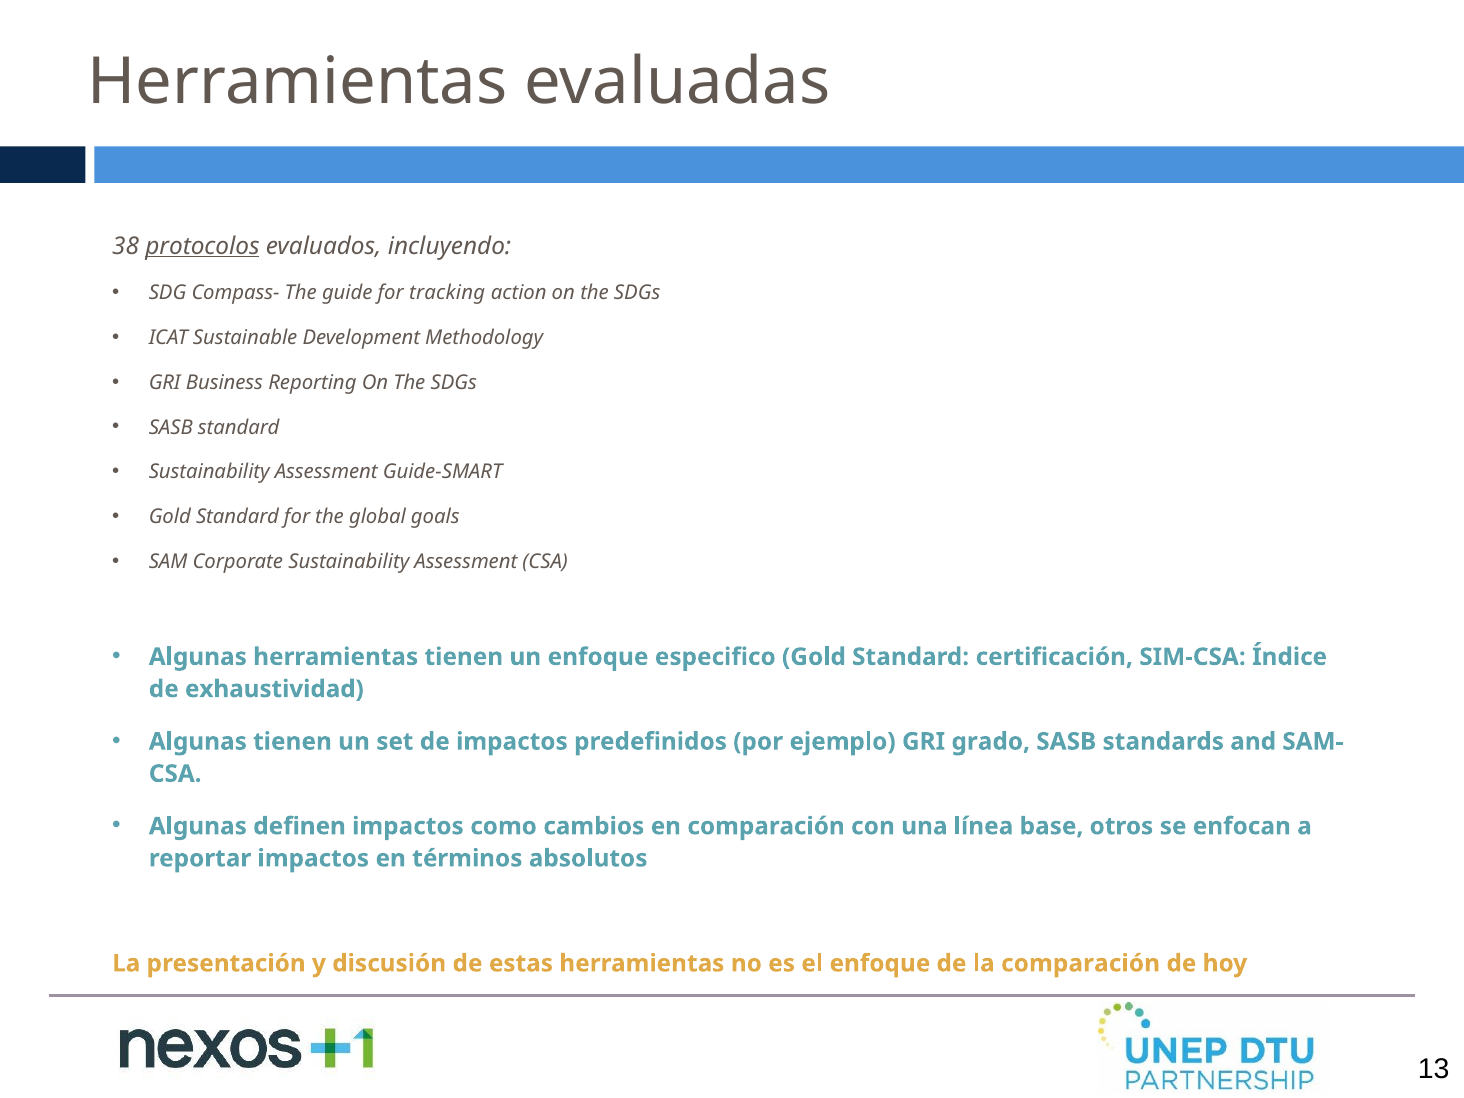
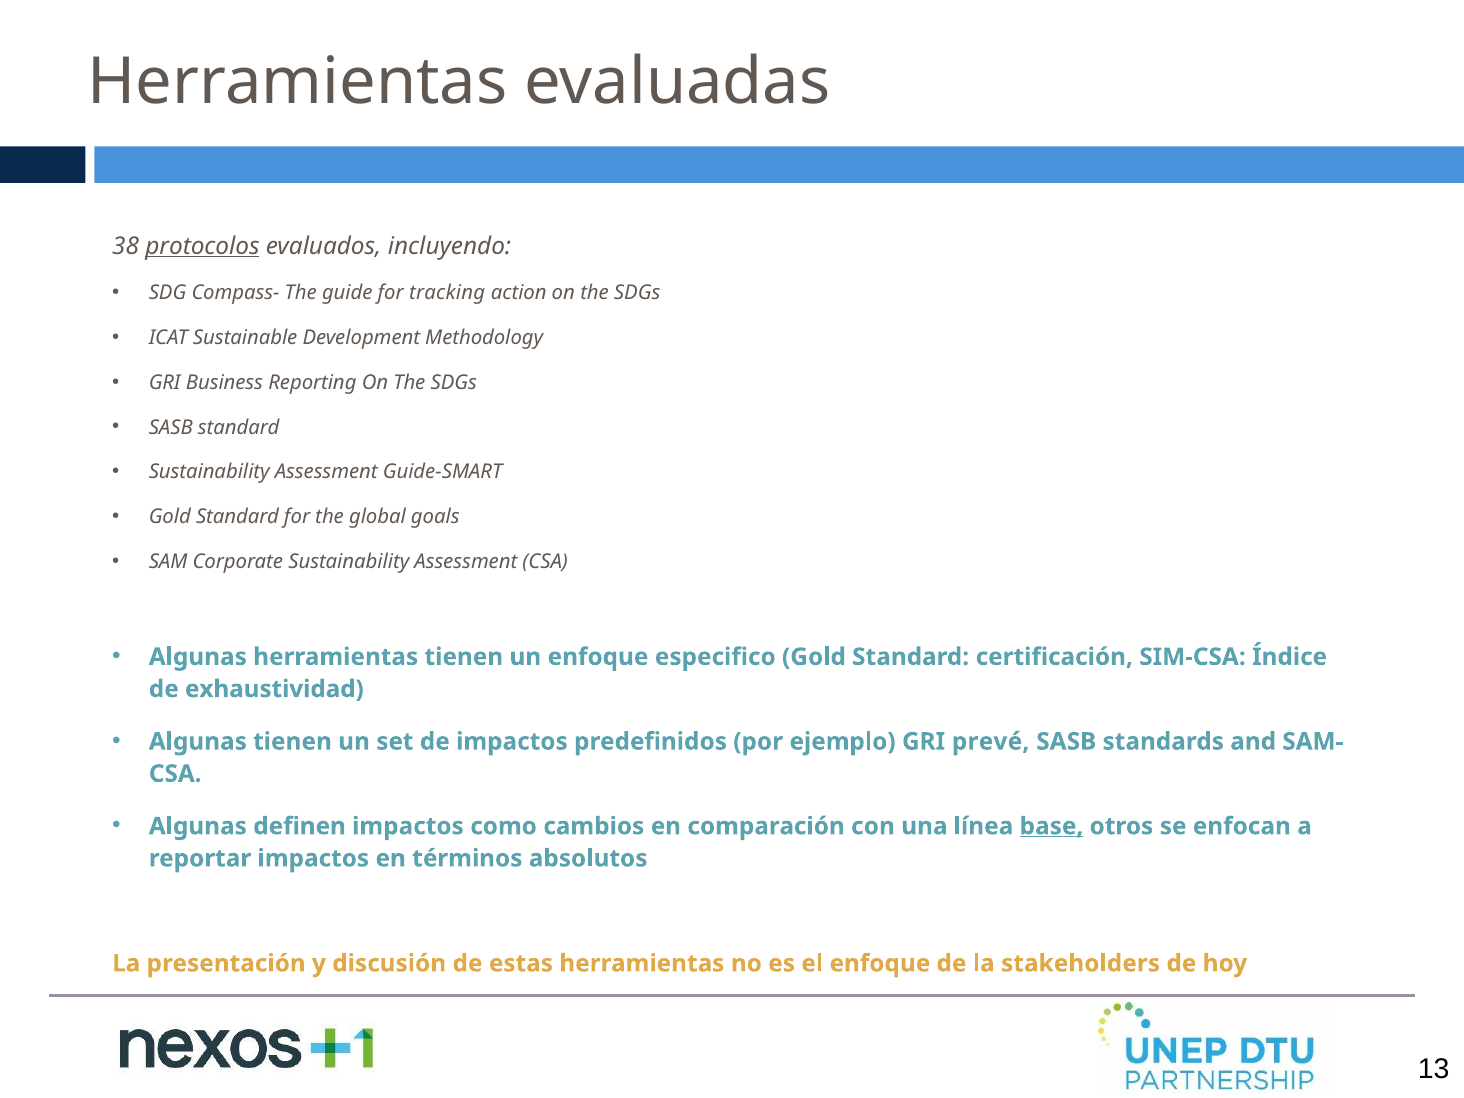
grado: grado -> prevé (991, 742)
base underline: none -> present (1051, 826)
la comparación: comparación -> stakeholders (1081, 963)
